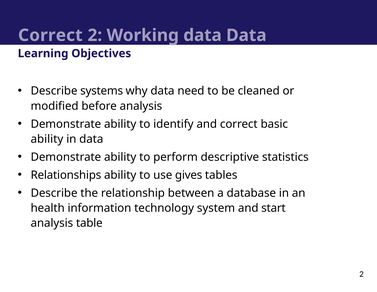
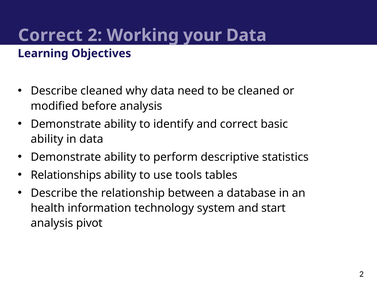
Working data: data -> your (203, 35)
Describe systems: systems -> cleaned (102, 91)
gives: gives -> tools (189, 175)
table: table -> pivot (89, 223)
